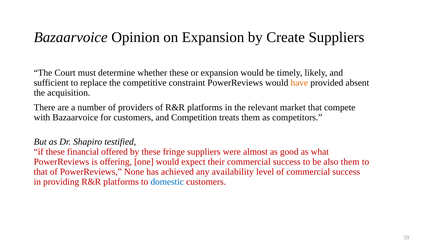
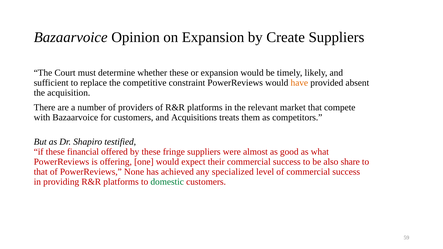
Competition: Competition -> Acquisitions (194, 117)
also them: them -> share (350, 162)
availability: availability -> specialized (233, 172)
domestic colour: blue -> green (167, 182)
